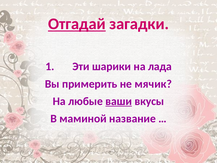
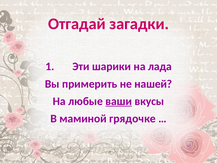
Отгадай underline: present -> none (77, 24)
мячик: мячик -> нашей (153, 84)
название: название -> грядочке (132, 118)
